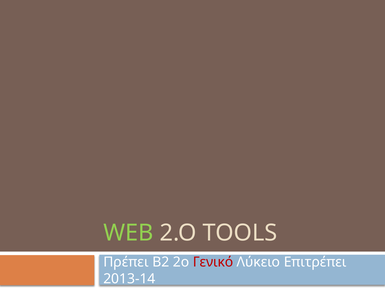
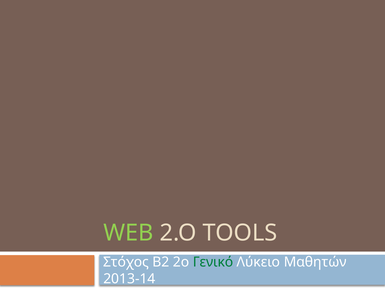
Πρέπει: Πρέπει -> Στόχος (126, 262)
Γενικό colour: red -> green (213, 262)
Επιτρέπει: Επιτρέπει -> Μαθητών (315, 262)
